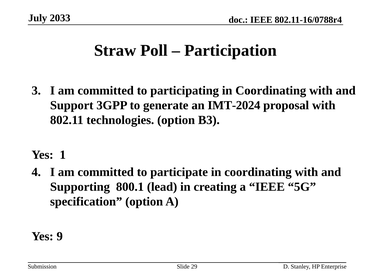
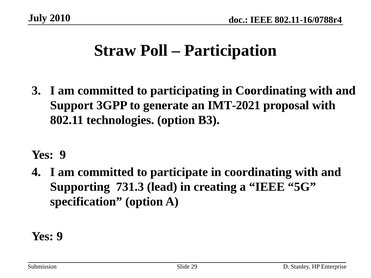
2033: 2033 -> 2010 (60, 18)
IMT-2024: IMT-2024 -> IMT-2021 (234, 105)
1: 1 -> 9 (63, 155)
800.1: 800.1 -> 731.3 (130, 187)
